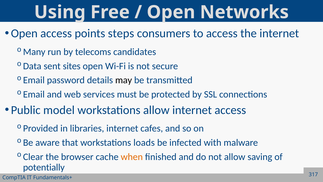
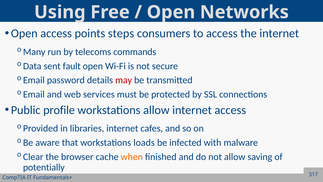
candidates: candidates -> commands (135, 52)
sites: sites -> fault (72, 66)
may colour: black -> red (124, 80)
model: model -> profile (59, 110)
